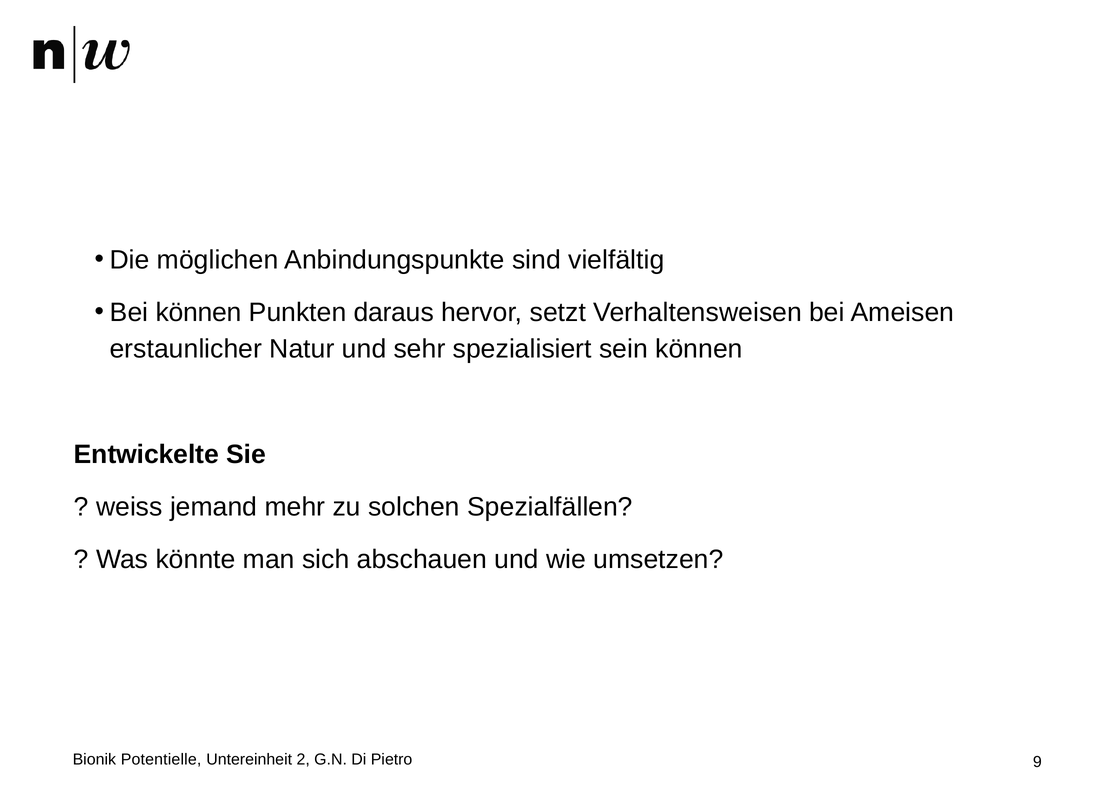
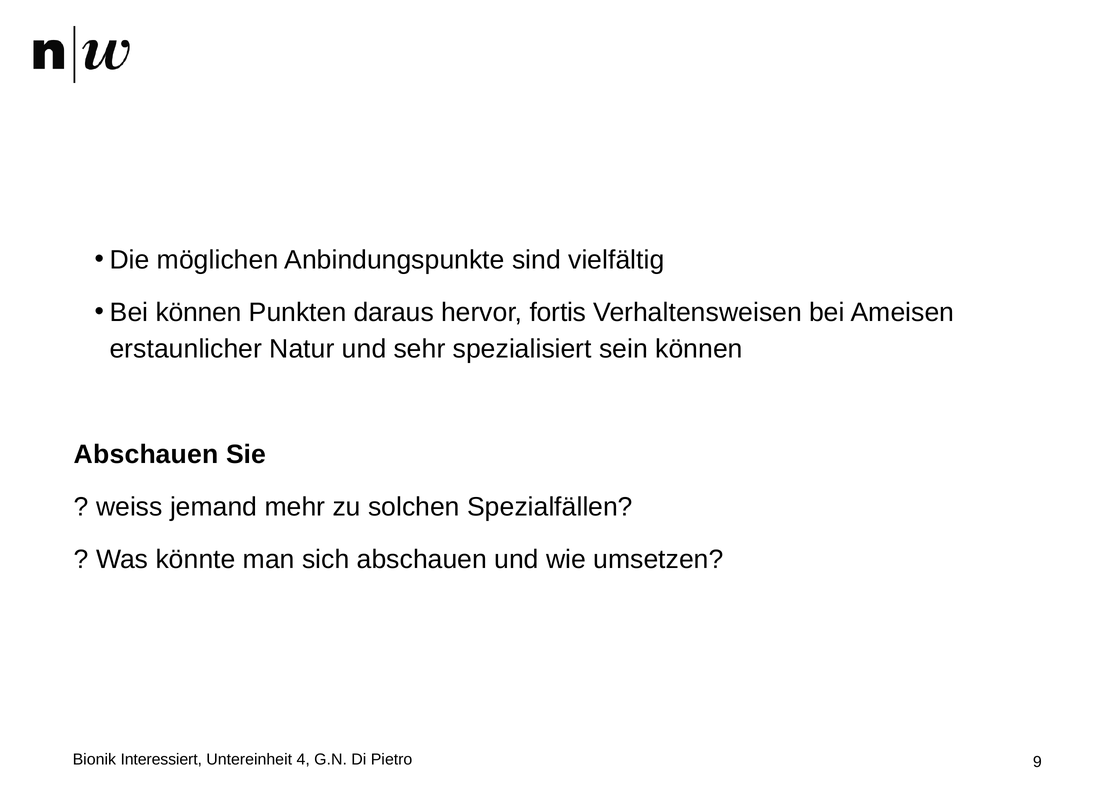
setzt: setzt -> fortis (558, 313)
Entwickelte: Entwickelte -> Abschauen (146, 455)
Potentielle: Potentielle -> Interessiert (161, 760)
2: 2 -> 4 (303, 760)
